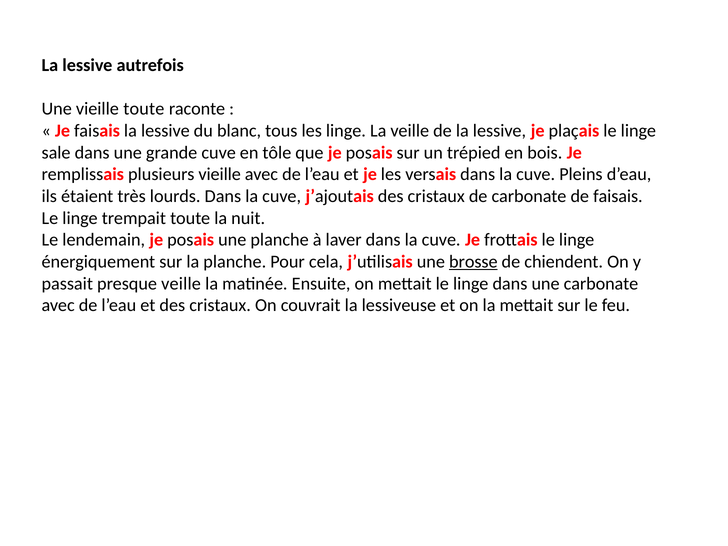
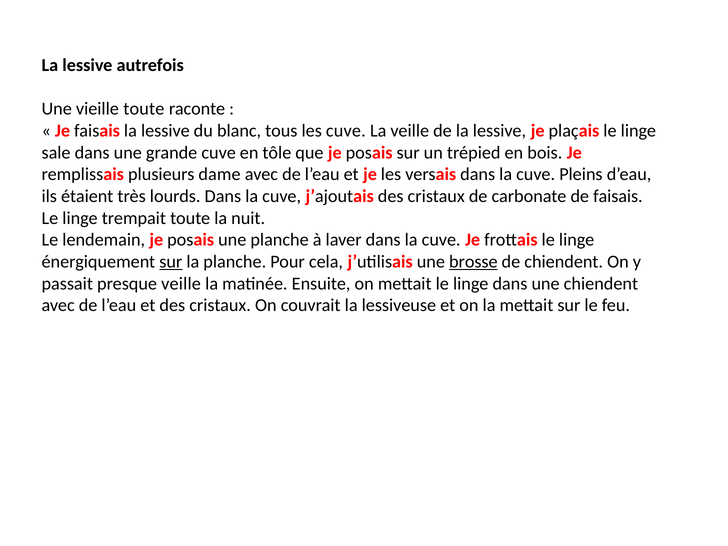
les linge: linge -> cuve (346, 131)
plusieurs vieille: vieille -> dame (220, 174)
sur underline: none -> present (171, 262)
une carbonate: carbonate -> chiendent (601, 284)
